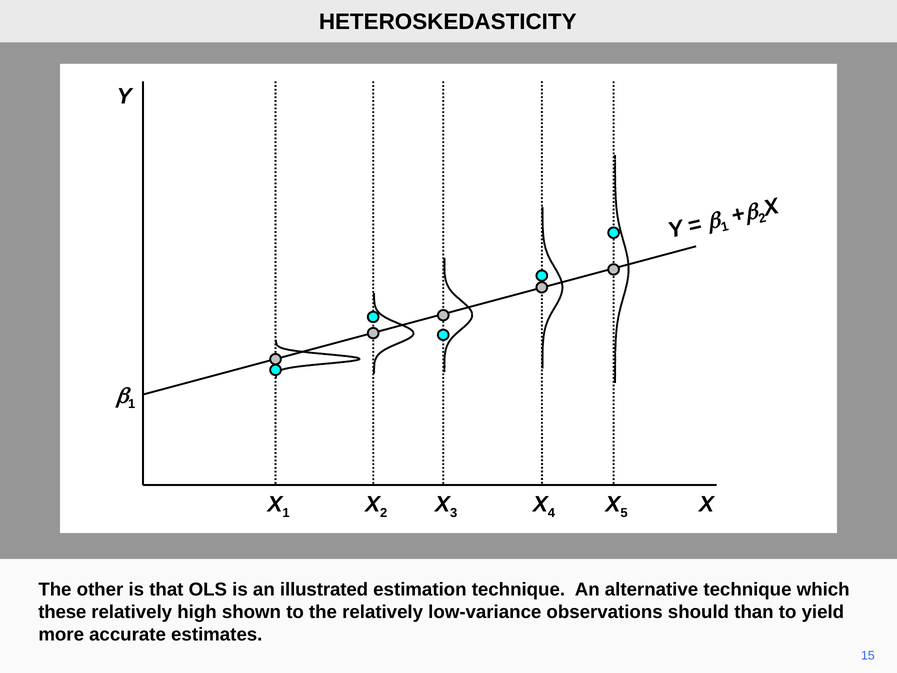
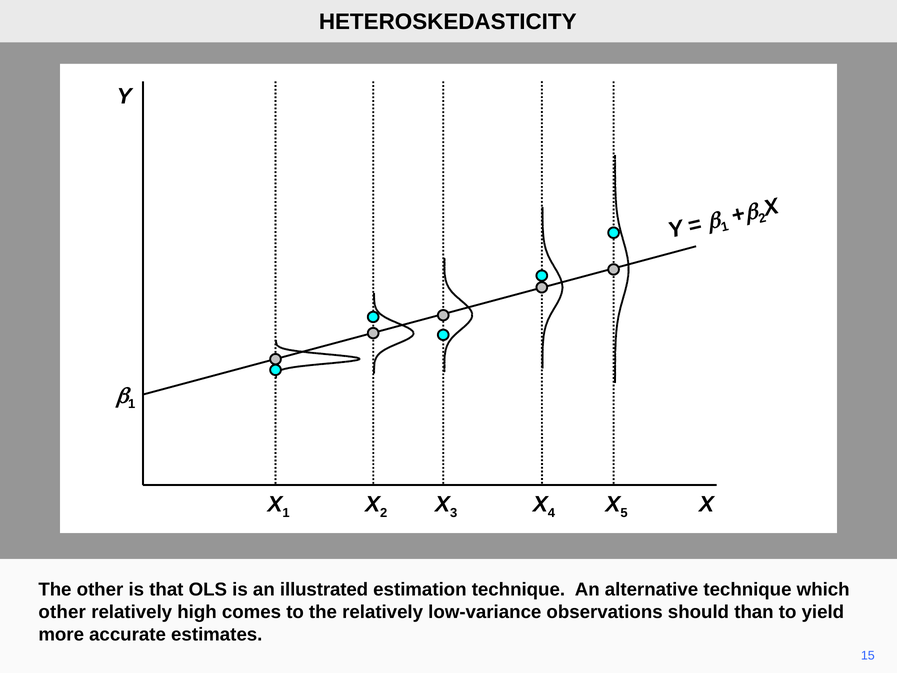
these: these -> other (62, 612)
shown: shown -> comes (251, 612)
